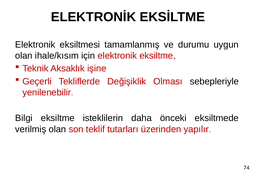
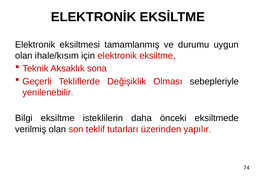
işine: işine -> sona (97, 69)
